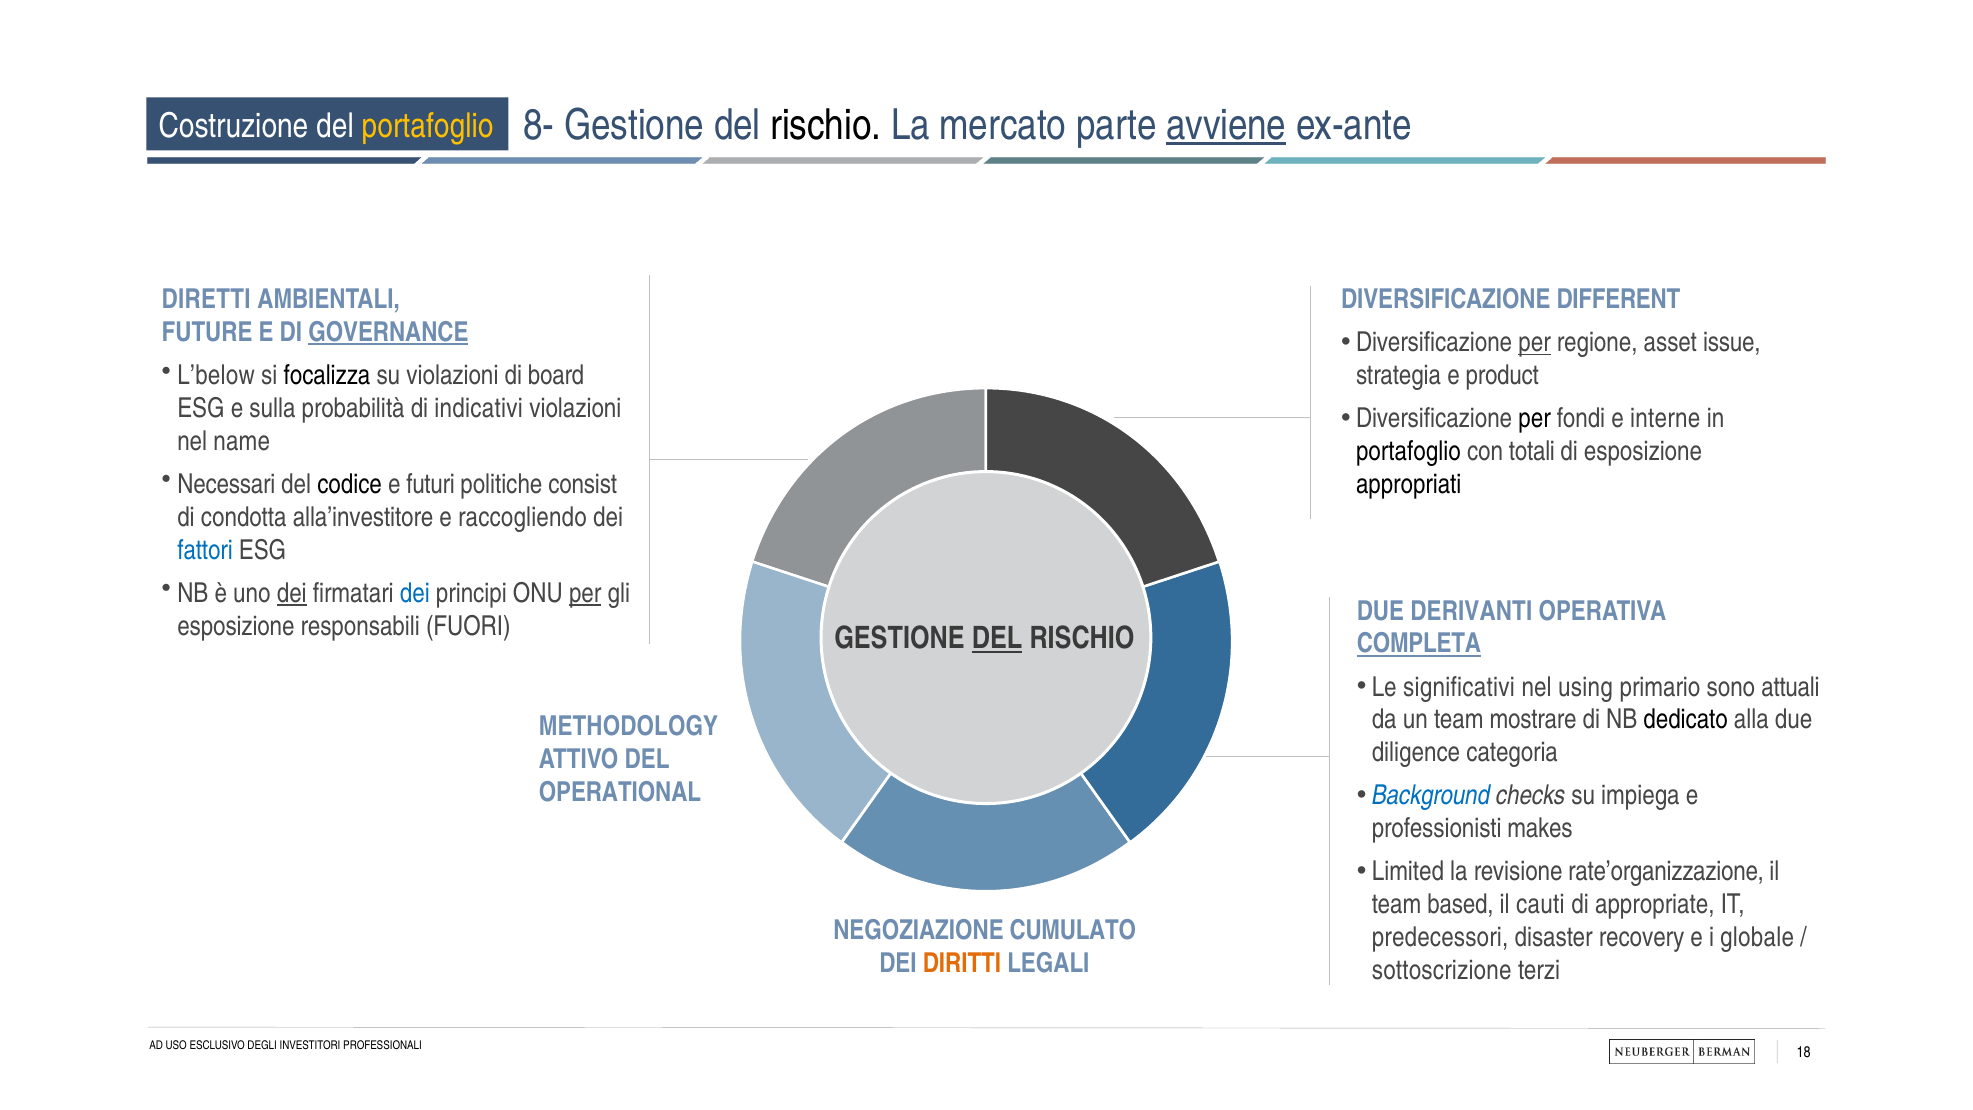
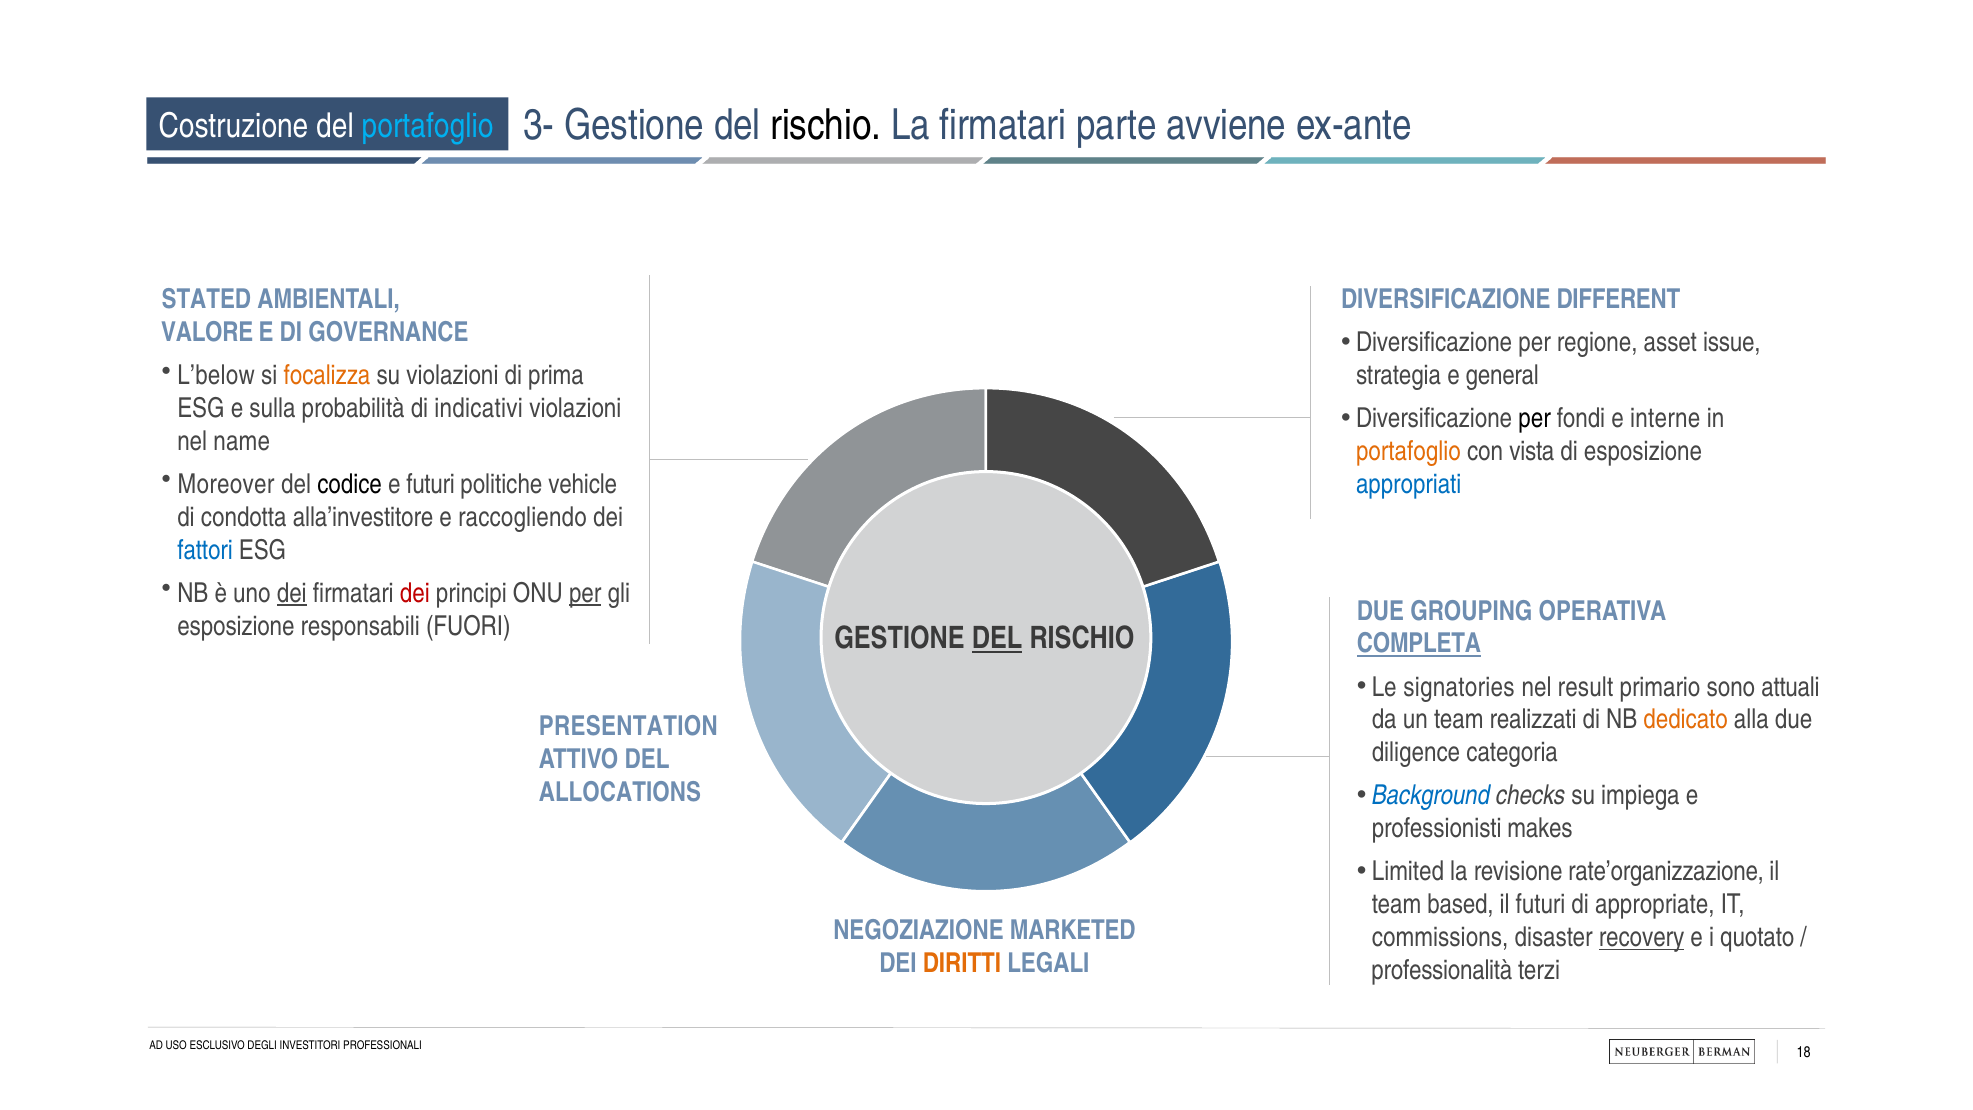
8-: 8- -> 3- (539, 125)
La mercato: mercato -> firmatari (1003, 125)
avviene underline: present -> none (1226, 125)
portafoglio colour: yellow -> light blue (428, 126)
DIRETTI: DIRETTI -> STATED (206, 300)
FUTURE: FUTURE -> VALORE (207, 332)
GOVERNANCE underline: present -> none (388, 332)
per underline: present -> none (1535, 343)
focalizza colour: black -> orange (327, 376)
board: board -> prima (556, 376)
product: product -> general (1502, 375)
portafoglio colour: black -> orange (1408, 451)
totali: totali -> vista (1532, 451)
Necessari: Necessari -> Moreover (226, 484)
consist: consist -> vehicle (583, 484)
appropriati colour: black -> blue (1409, 484)
dei colour: blue -> red (415, 593)
DERIVANTI: DERIVANTI -> GROUPING (1471, 611)
significativi: significativi -> signatories (1459, 687)
using: using -> result (1585, 687)
mostrare: mostrare -> realizzati (1533, 720)
dedicato colour: black -> orange (1686, 720)
METHODOLOGY: METHODOLOGY -> PRESENTATION (628, 726)
OPERATIONAL: OPERATIONAL -> ALLOCATIONS (620, 792)
il cauti: cauti -> futuri (1541, 905)
CUMULATO: CUMULATO -> MARKETED (1073, 930)
predecessori: predecessori -> commissions (1440, 938)
recovery underline: none -> present (1642, 938)
globale: globale -> quotato (1757, 938)
sottoscrizione: sottoscrizione -> professionalità (1442, 970)
